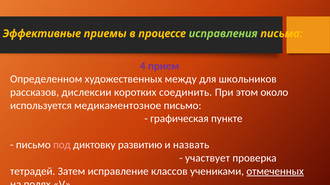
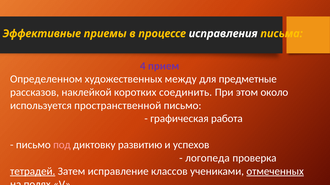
исправления colour: light green -> white (223, 34)
школьников: школьников -> предметные (248, 79)
дислексии: дислексии -> наклейкой (87, 93)
медикаментозное: медикаментозное -> пространственной (118, 106)
пункте: пункте -> работа (227, 119)
назвать: назвать -> успехов (191, 145)
участвует: участвует -> логопеда (207, 159)
тетрадей underline: none -> present (33, 172)
